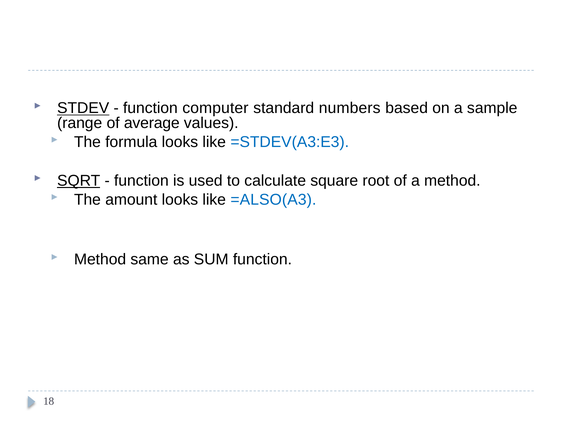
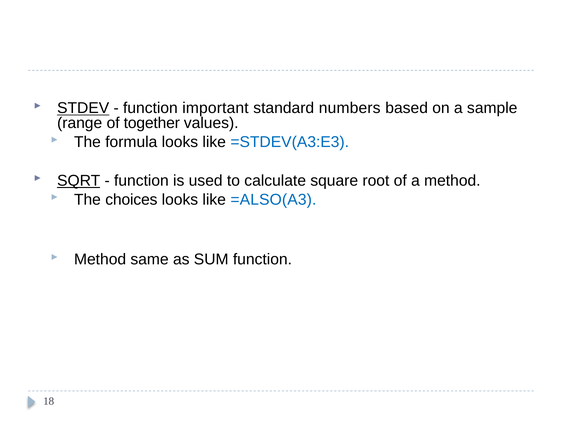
computer: computer -> important (215, 108)
average: average -> together (152, 123)
amount: amount -> choices (131, 199)
